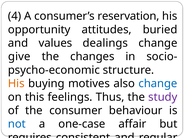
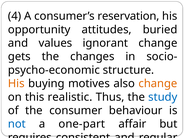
dealings: dealings -> ignorant (105, 43)
give: give -> gets (19, 57)
change colour: blue -> orange (158, 84)
feelings: feelings -> realistic (70, 97)
study colour: purple -> blue (163, 97)
one-case: one-case -> one-part (82, 124)
